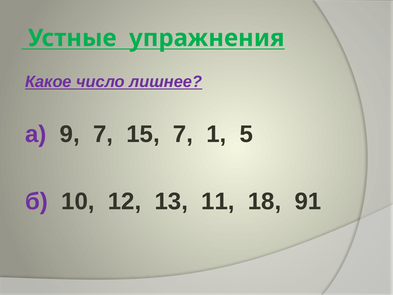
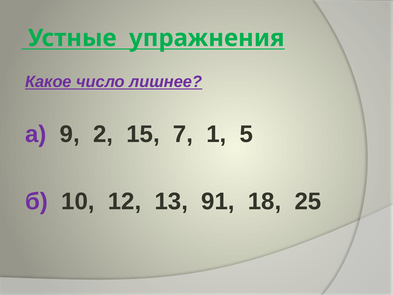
9 7: 7 -> 2 (103, 134)
11: 11 -> 91 (218, 201)
91: 91 -> 25 (308, 201)
